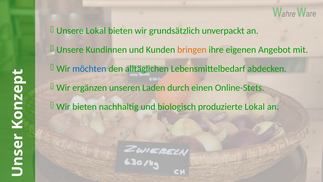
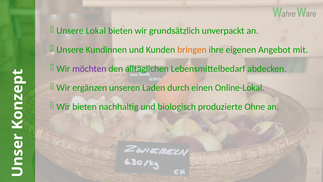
möchten colour: blue -> purple (89, 69)
Online-Stets: Online-Stets -> Online-Lokal (240, 88)
produzierte Lokal: Lokal -> Ohne (255, 106)
